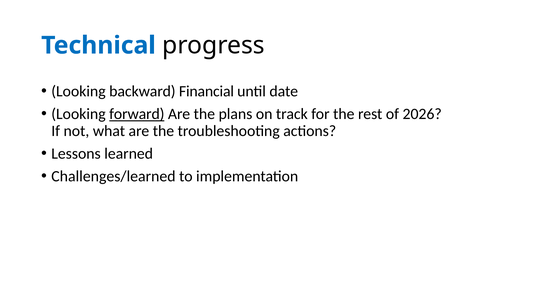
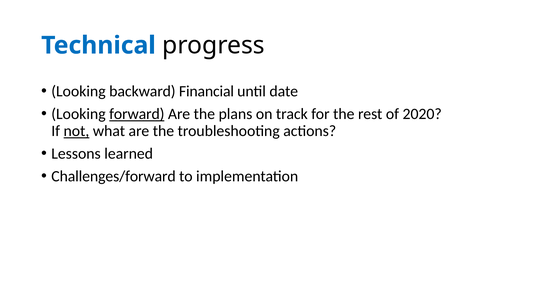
2026: 2026 -> 2020 (422, 114)
not underline: none -> present (76, 131)
Challenges/learned: Challenges/learned -> Challenges/forward (113, 176)
